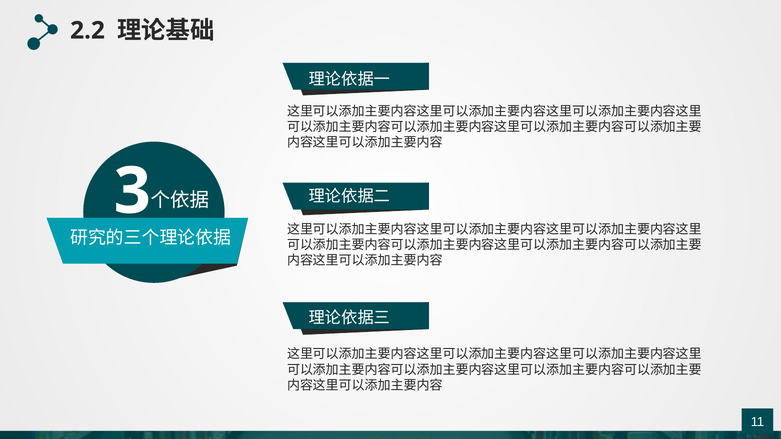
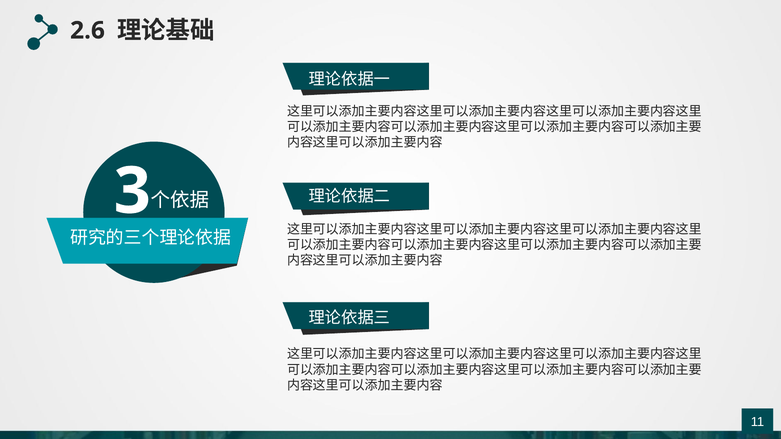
2.2: 2.2 -> 2.6 (88, 30)
